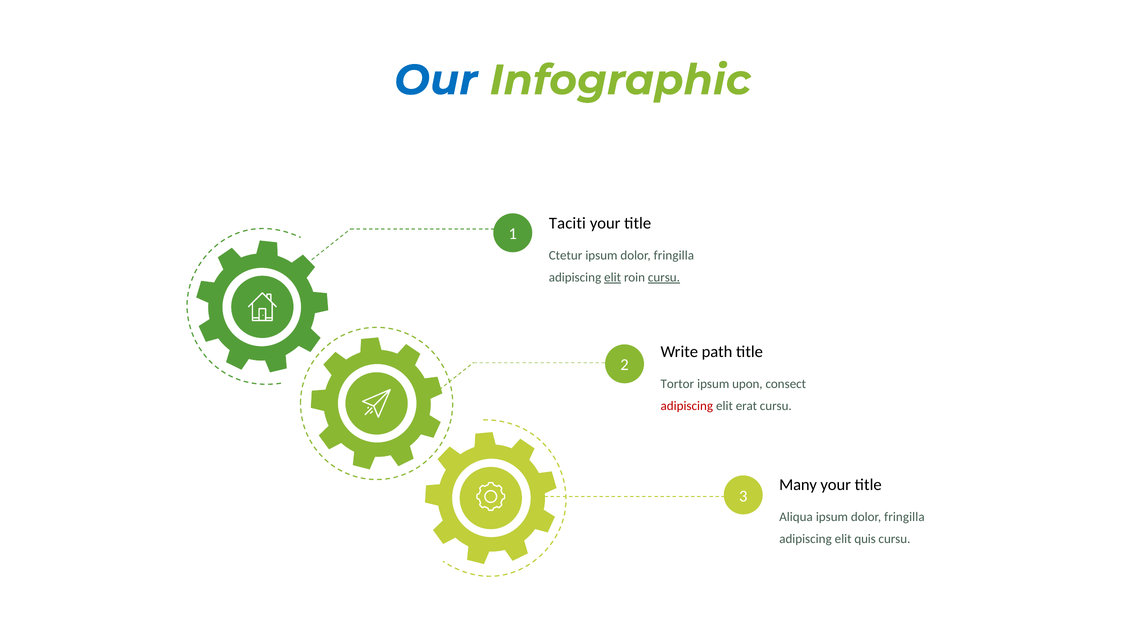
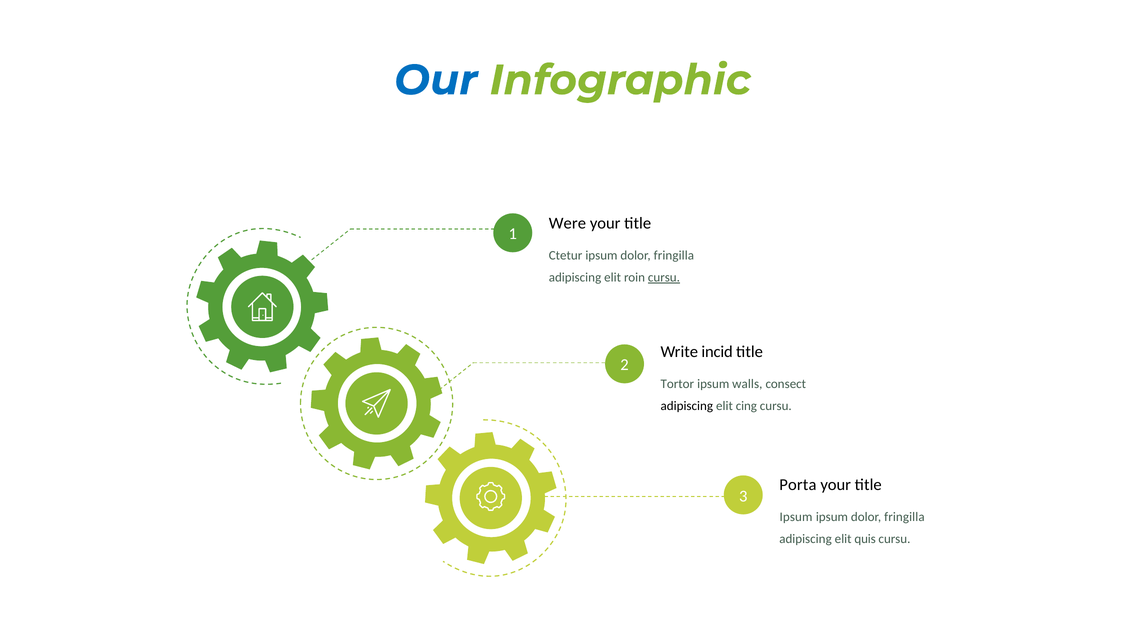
Taciti: Taciti -> Were (567, 223)
elit underline: present -> none (613, 277)
path: path -> incid (717, 352)
upon: upon -> walls (747, 384)
adipiscing colour: red -> black (687, 406)
erat: erat -> cing (746, 406)
Many: Many -> Porta (798, 485)
Aliqua: Aliqua -> Ipsum (796, 517)
